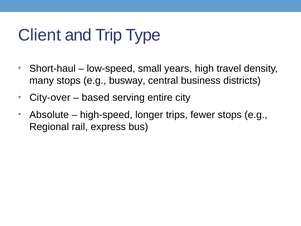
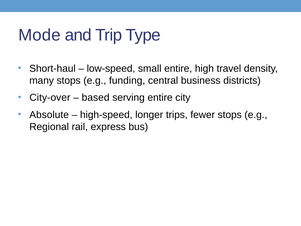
Client: Client -> Mode (39, 35)
small years: years -> entire (178, 68)
busway: busway -> funding (127, 80)
